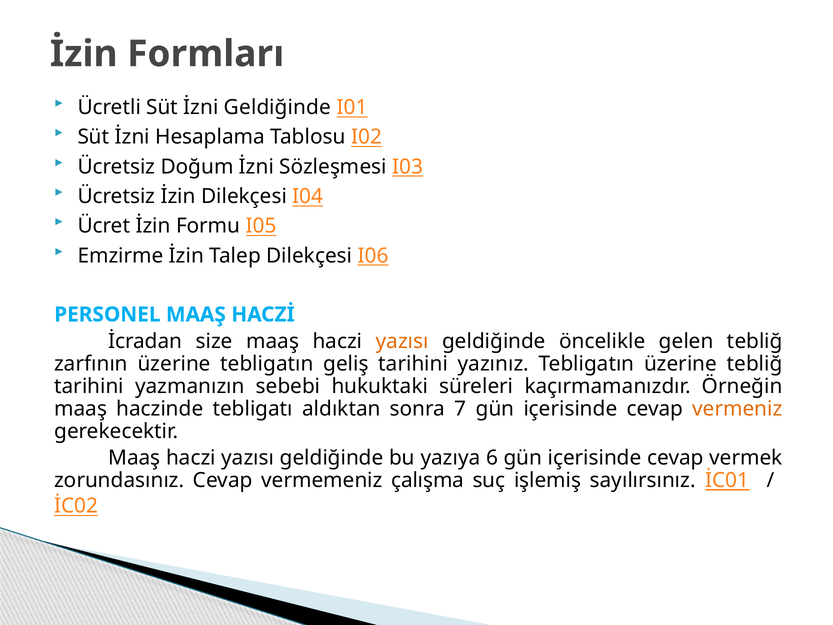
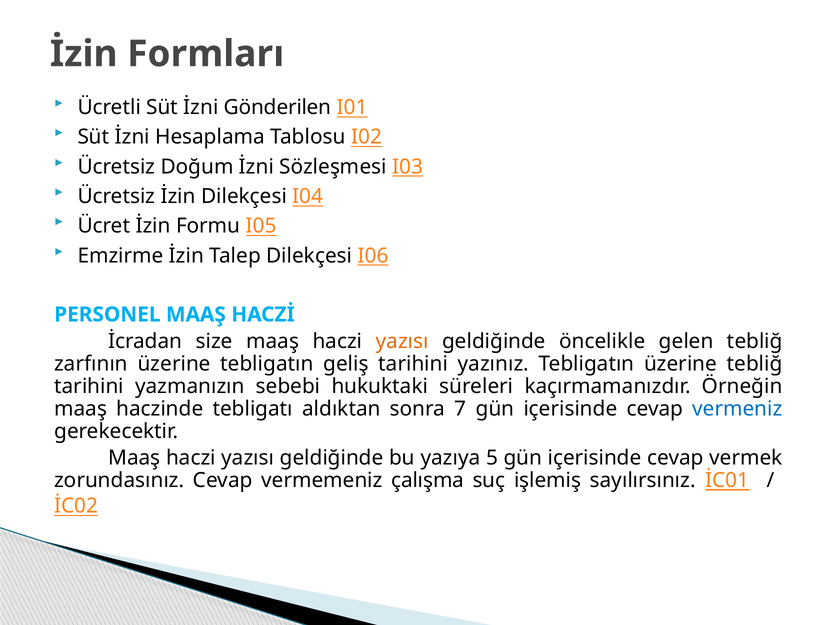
İzni Geldiğinde: Geldiğinde -> Gönderilen (278, 107)
vermeniz colour: orange -> blue (737, 409)
6: 6 -> 5 (492, 458)
